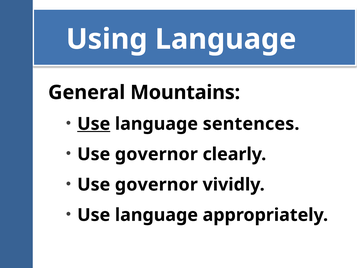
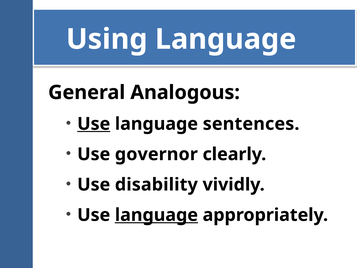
Mountains: Mountains -> Analogous (185, 92)
governor: governor -> disability (156, 184)
language underline: none -> present (156, 215)
